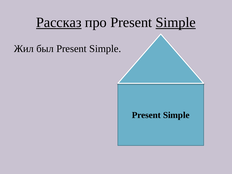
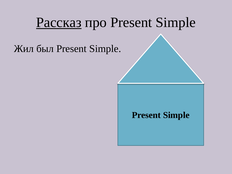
Simple underline: present -> none (176, 22)
